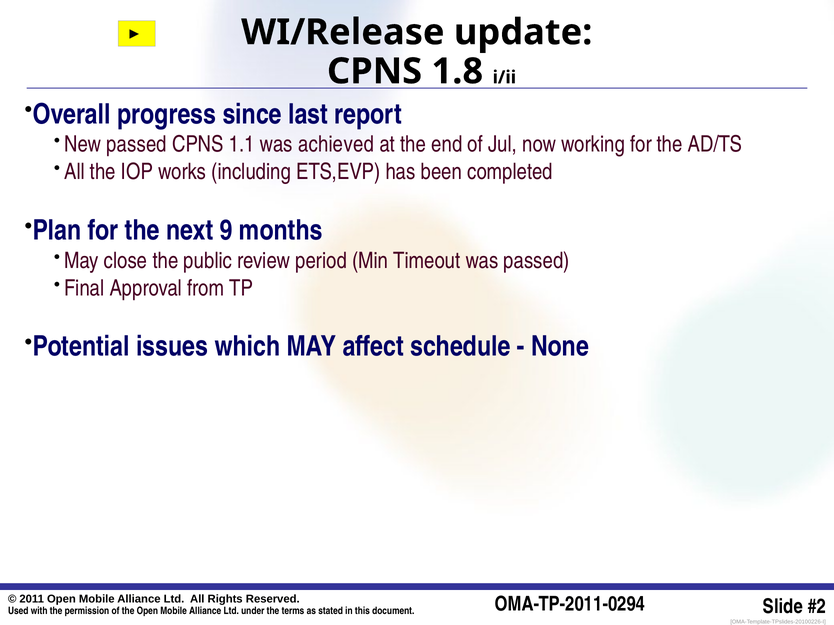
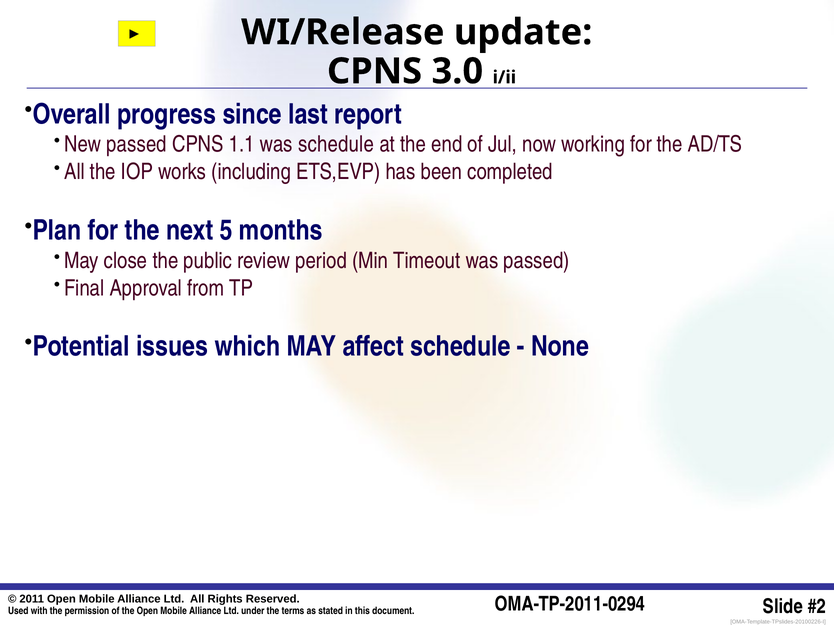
1.8: 1.8 -> 3.0 (457, 71)
was achieved: achieved -> schedule (336, 145)
9: 9 -> 5 (226, 231)
